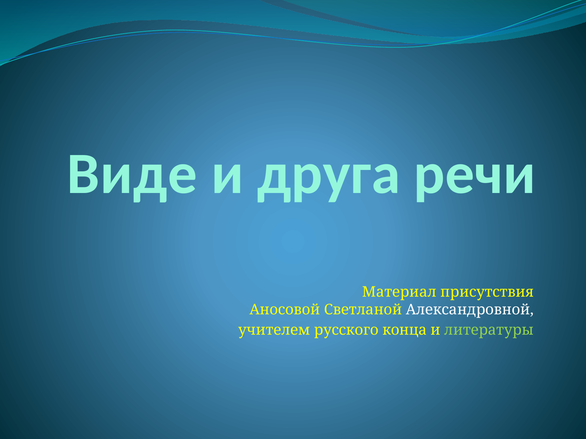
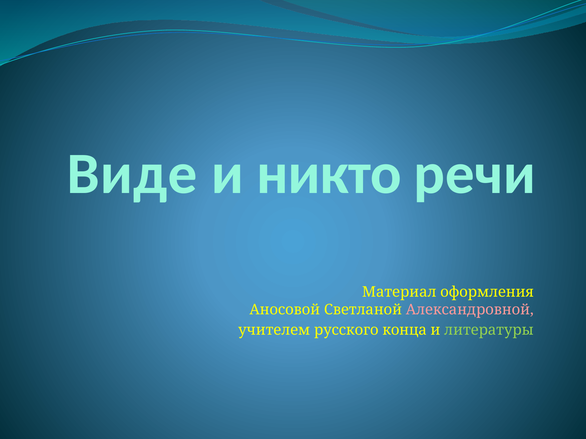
друга: друга -> никто (329, 174)
присутствия: присутствия -> оформления (487, 292)
Александровной colour: white -> pink (470, 310)
